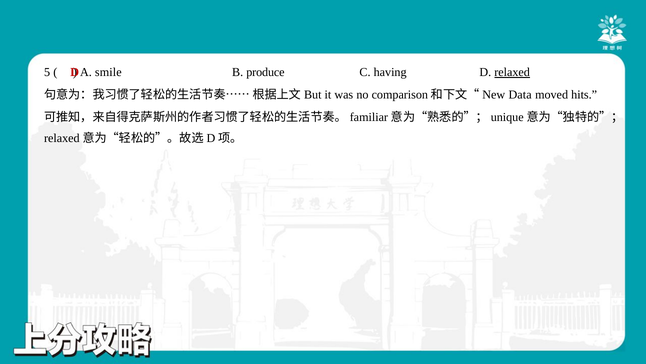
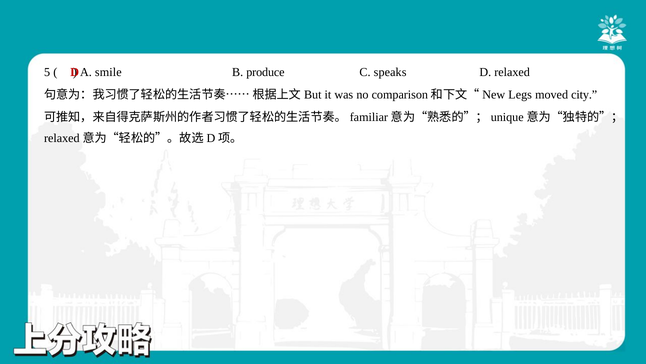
having: having -> speaks (390, 72)
relaxed underline: present -> none (512, 72)
Data: Data -> Legs (520, 95)
hits: hits -> city (584, 95)
